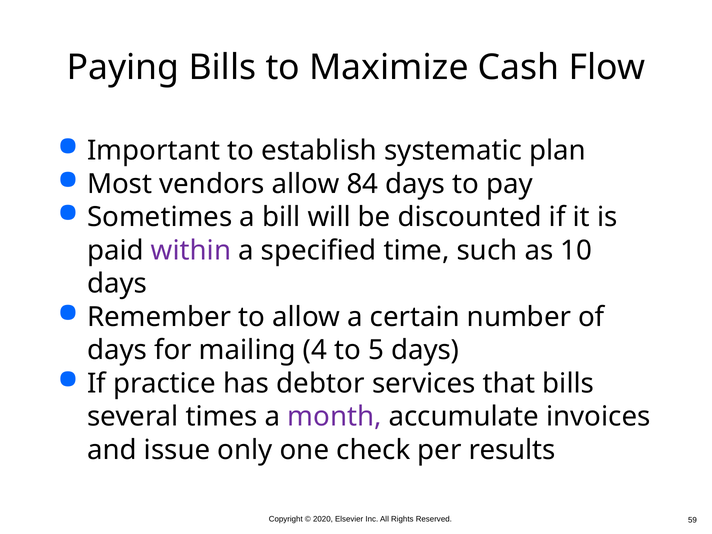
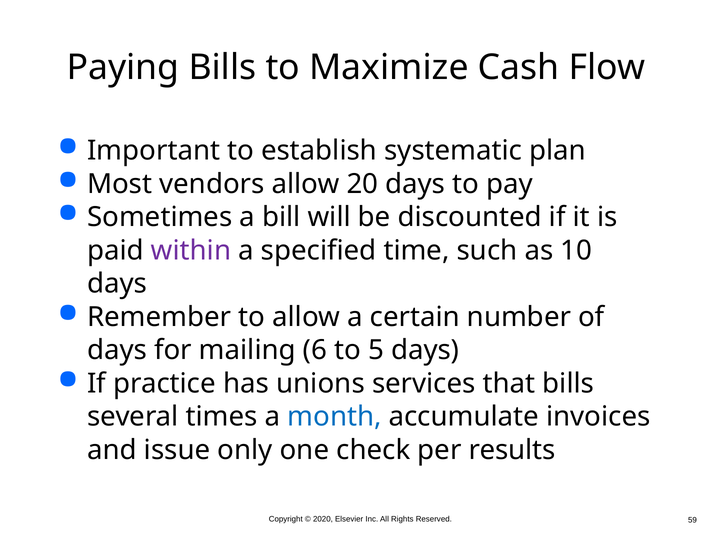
84: 84 -> 20 (362, 184)
4: 4 -> 6 (315, 350)
debtor: debtor -> unions (320, 383)
month colour: purple -> blue (334, 417)
